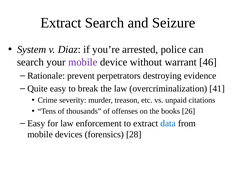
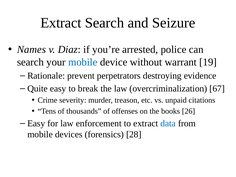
System: System -> Names (32, 50)
mobile colour: purple -> blue (83, 62)
46: 46 -> 19 (208, 62)
41: 41 -> 67 (217, 89)
